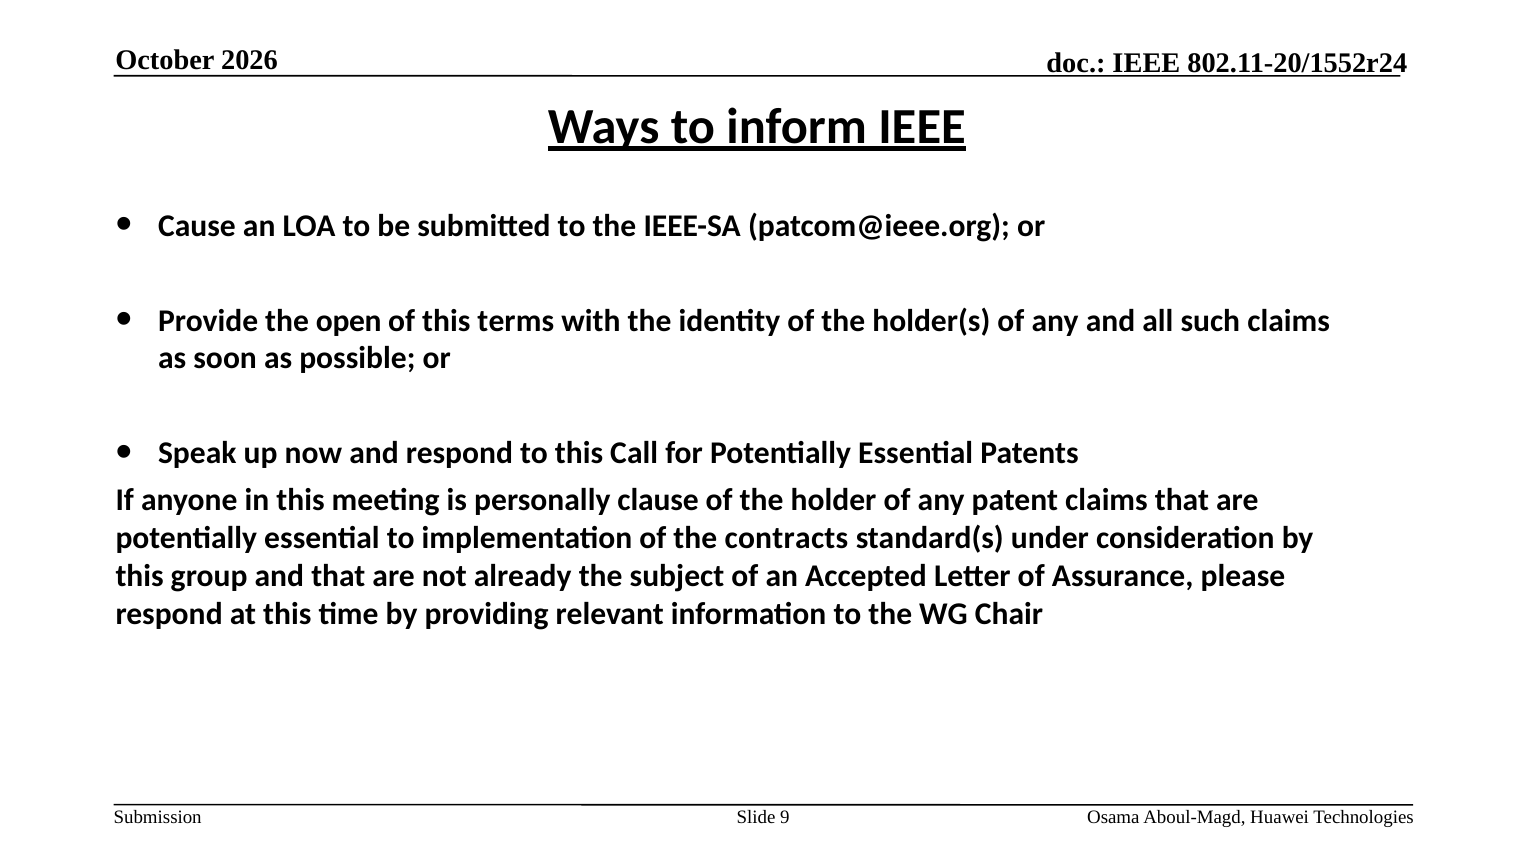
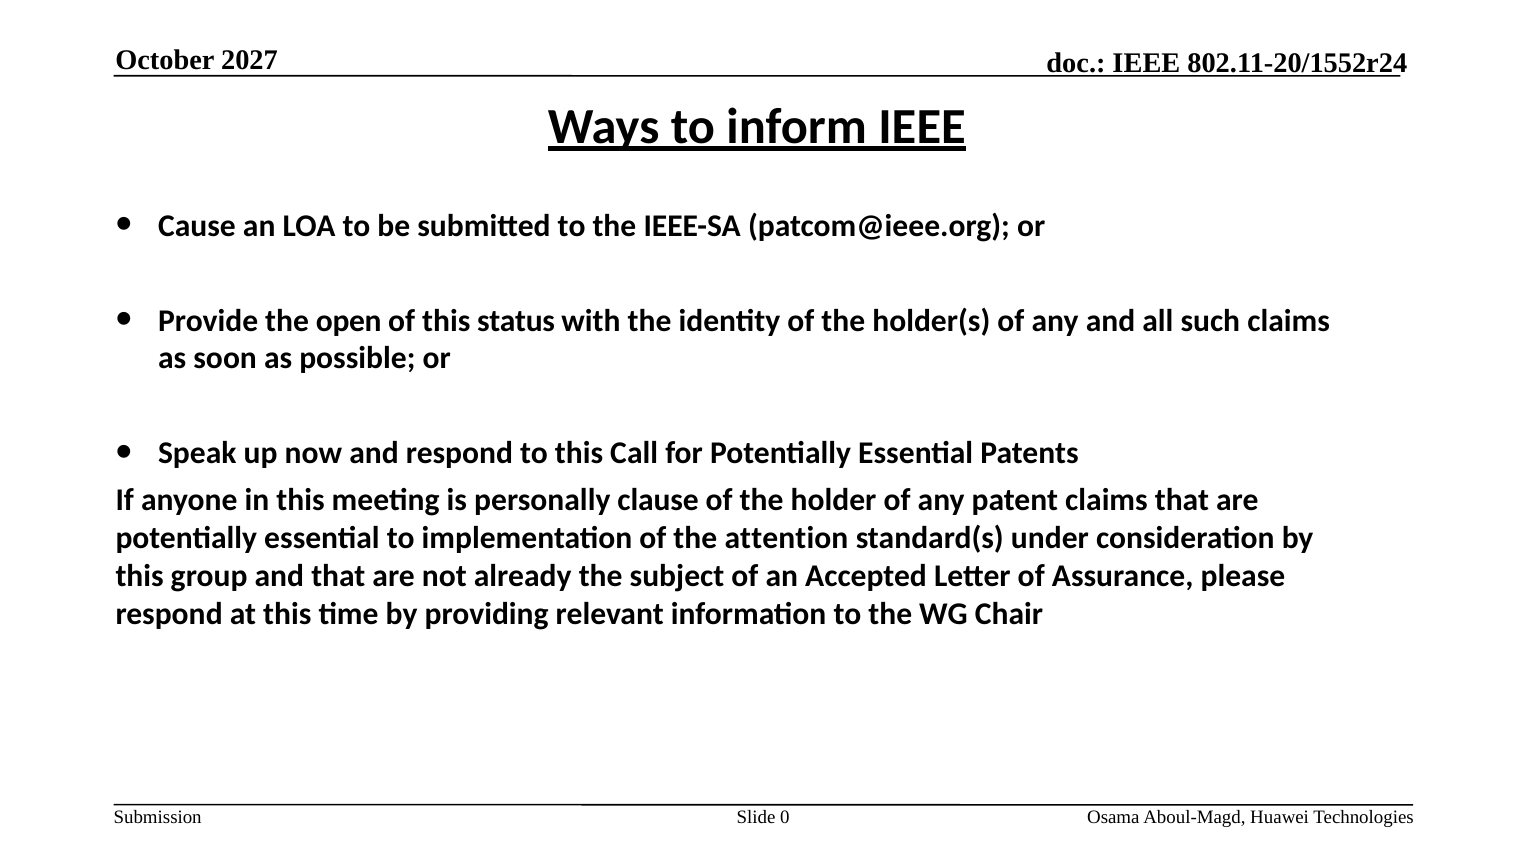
2026: 2026 -> 2027 (249, 60)
terms: terms -> status (516, 320)
contracts: contracts -> attention (786, 538)
9: 9 -> 0 (785, 817)
